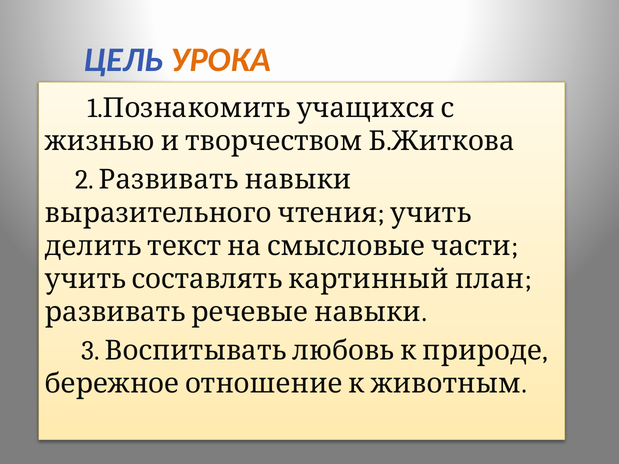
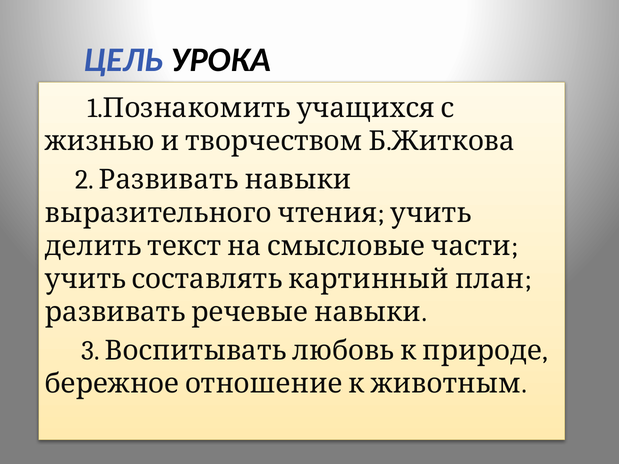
УРОКА colour: orange -> black (221, 60)
